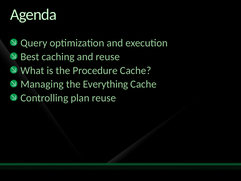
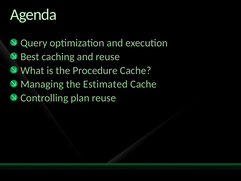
Everything: Everything -> Estimated (105, 84)
